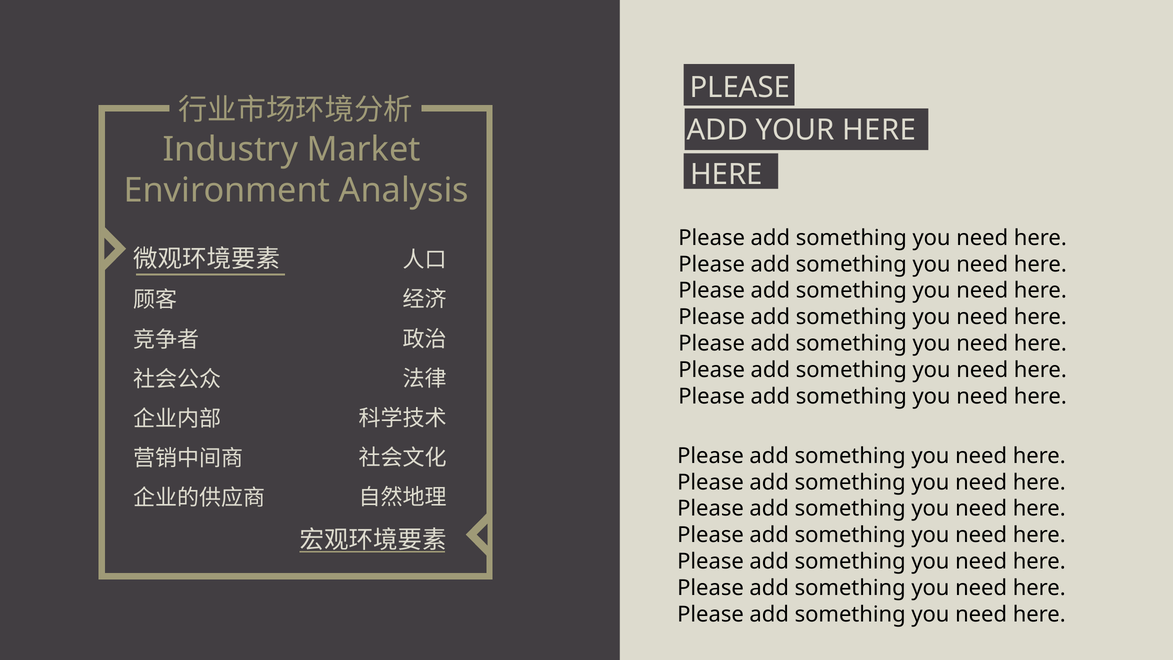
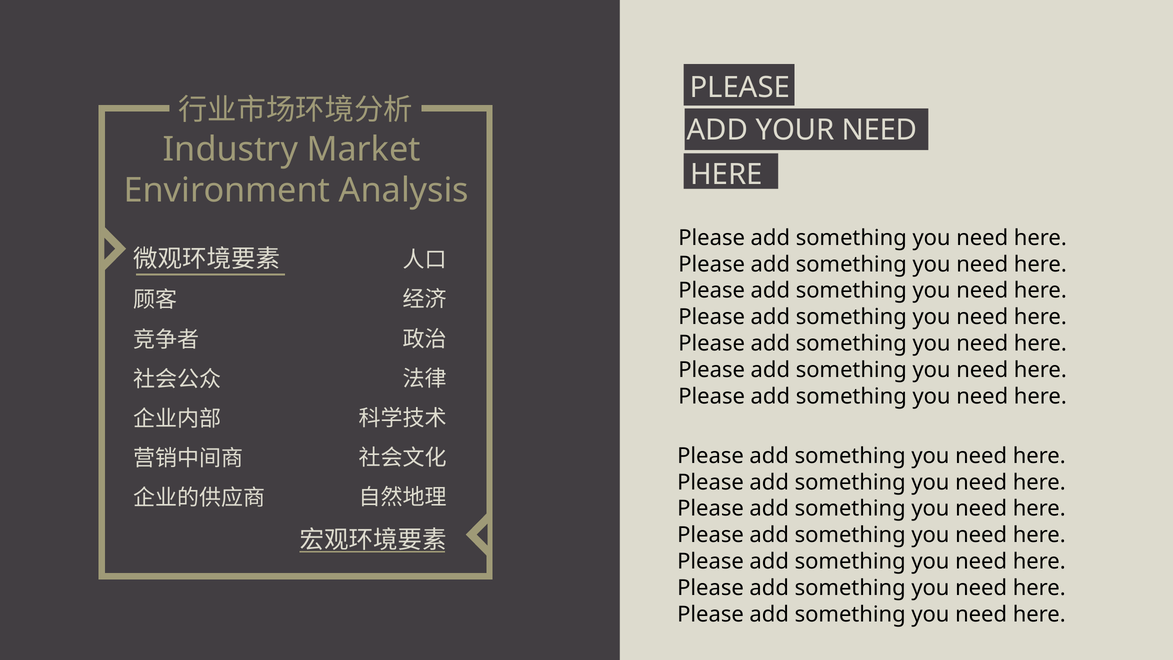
YOUR HERE: HERE -> NEED (879, 130)
